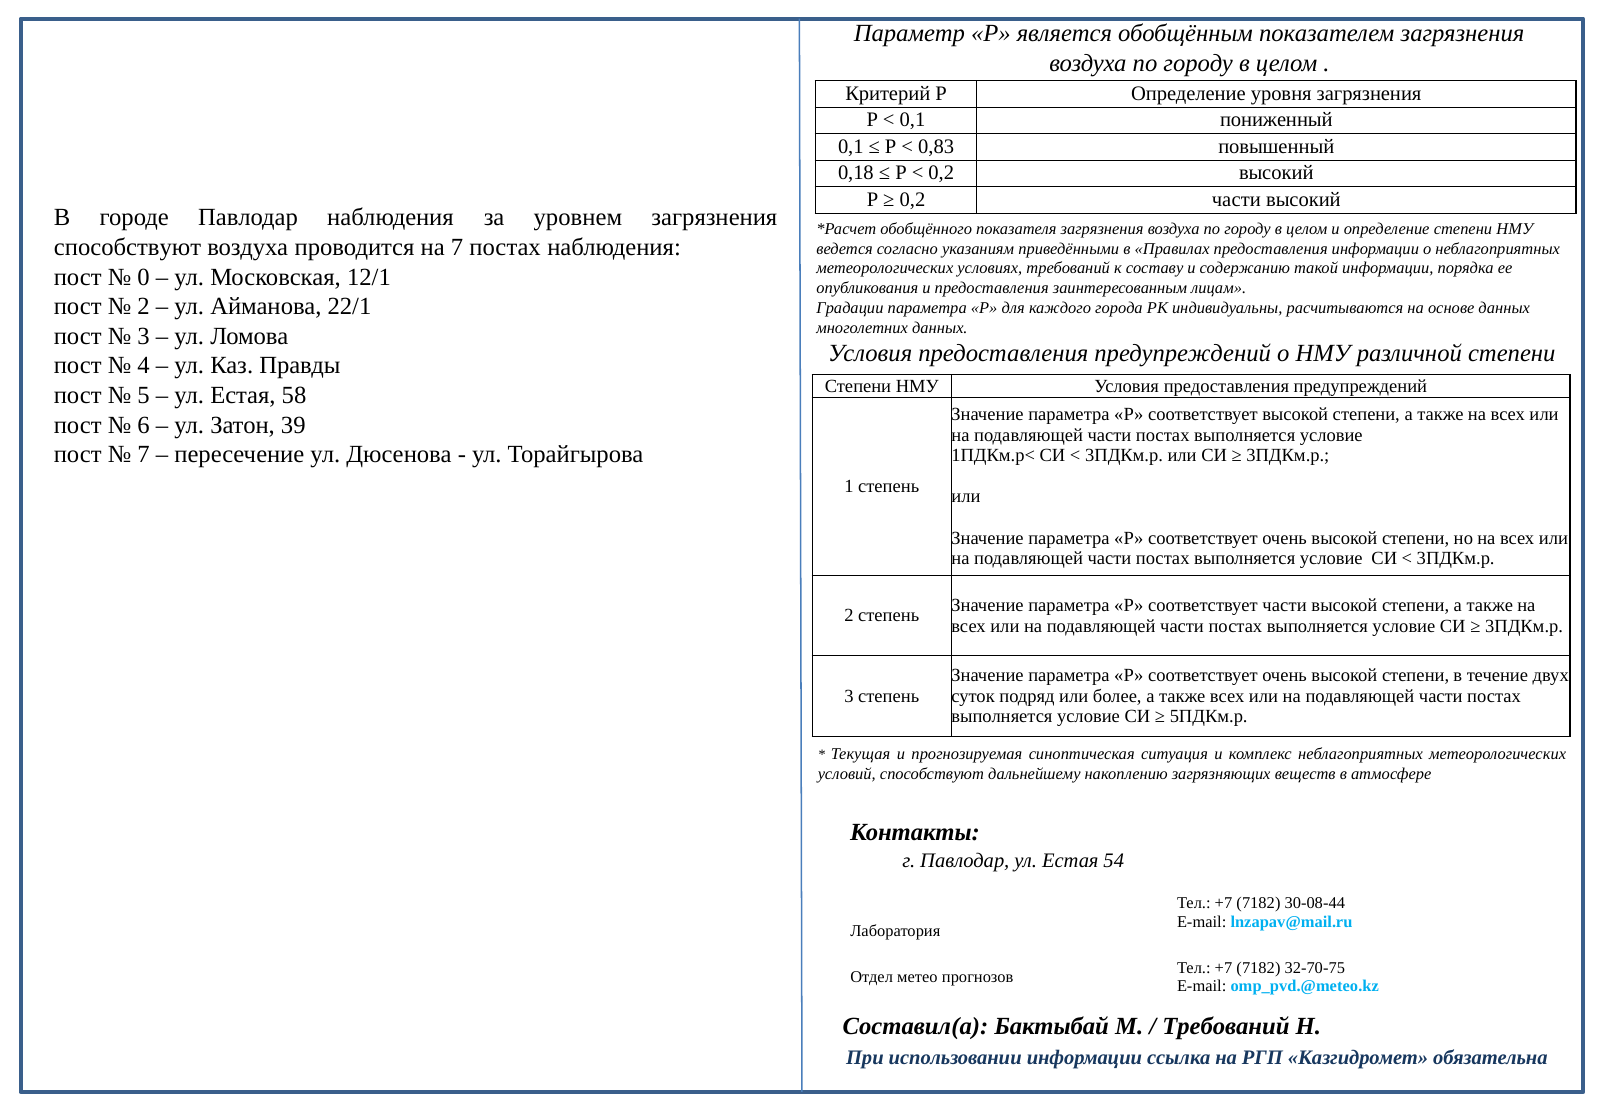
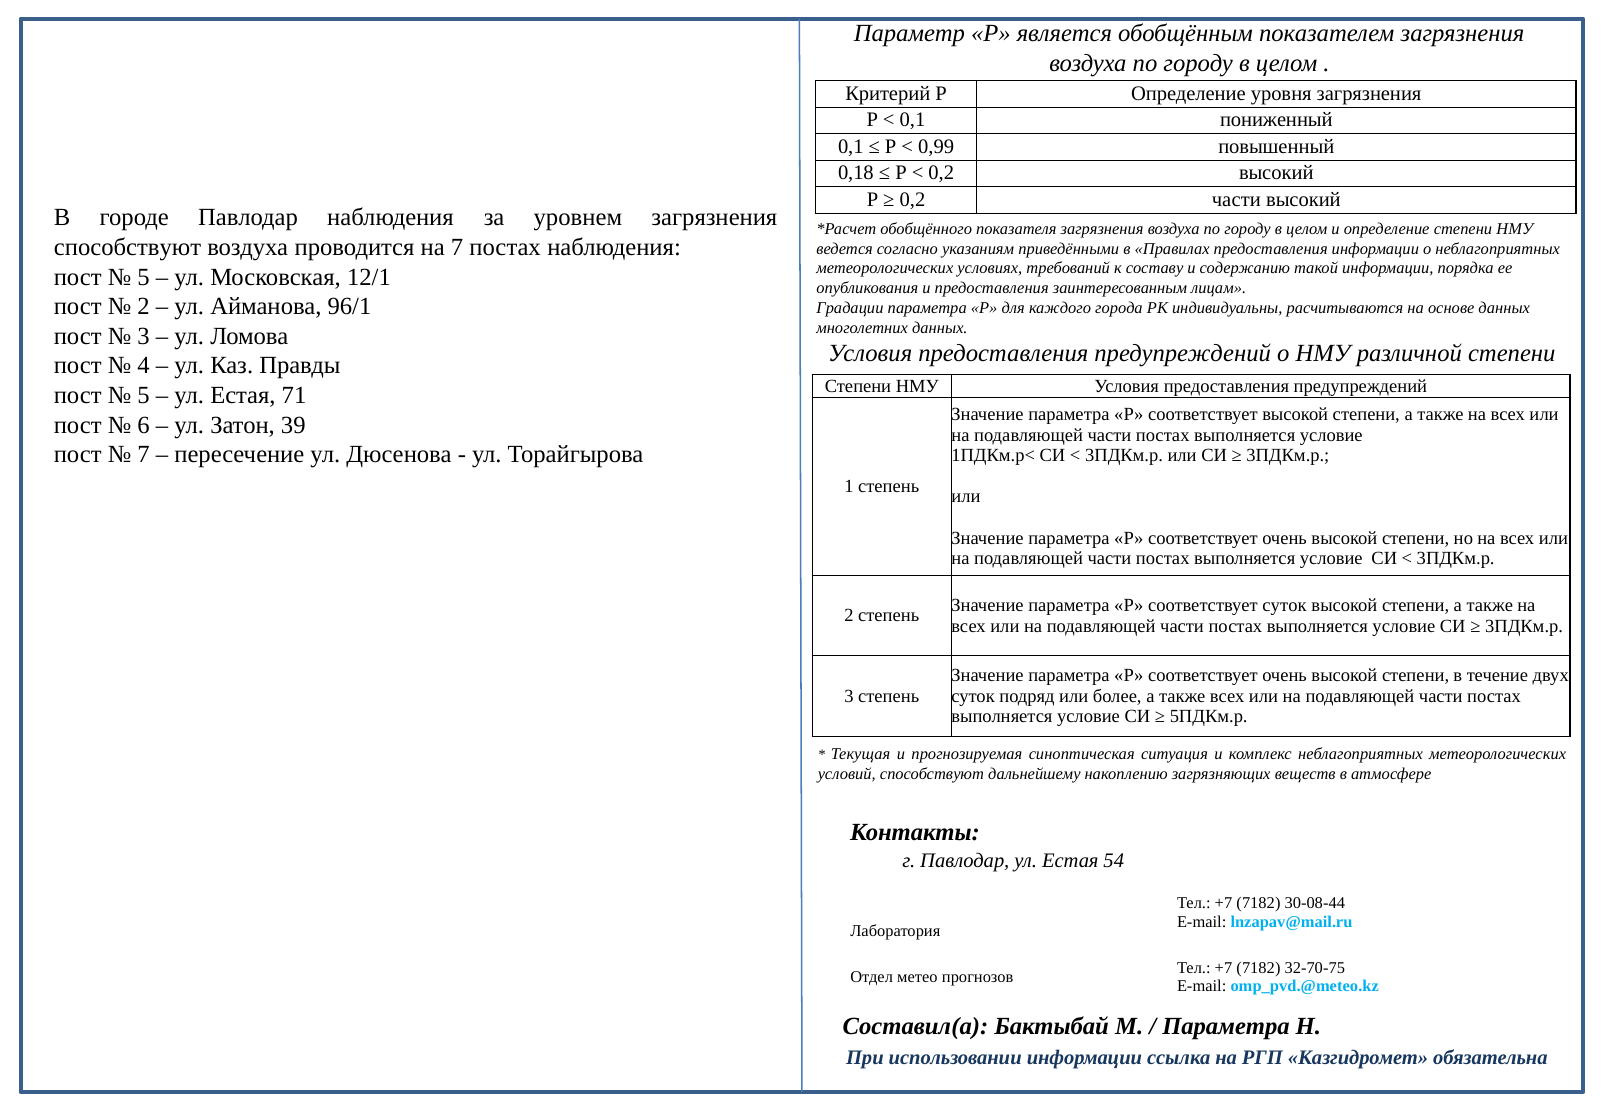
0,83: 0,83 -> 0,99 (936, 147)
0: 0 -> 5 (144, 277)
22/1: 22/1 -> 96/1 (349, 306)
58: 58 -> 71 (294, 395)
соответствует части: части -> суток (1285, 605)
Требований: Требований -> Параметра (1226, 1025)
